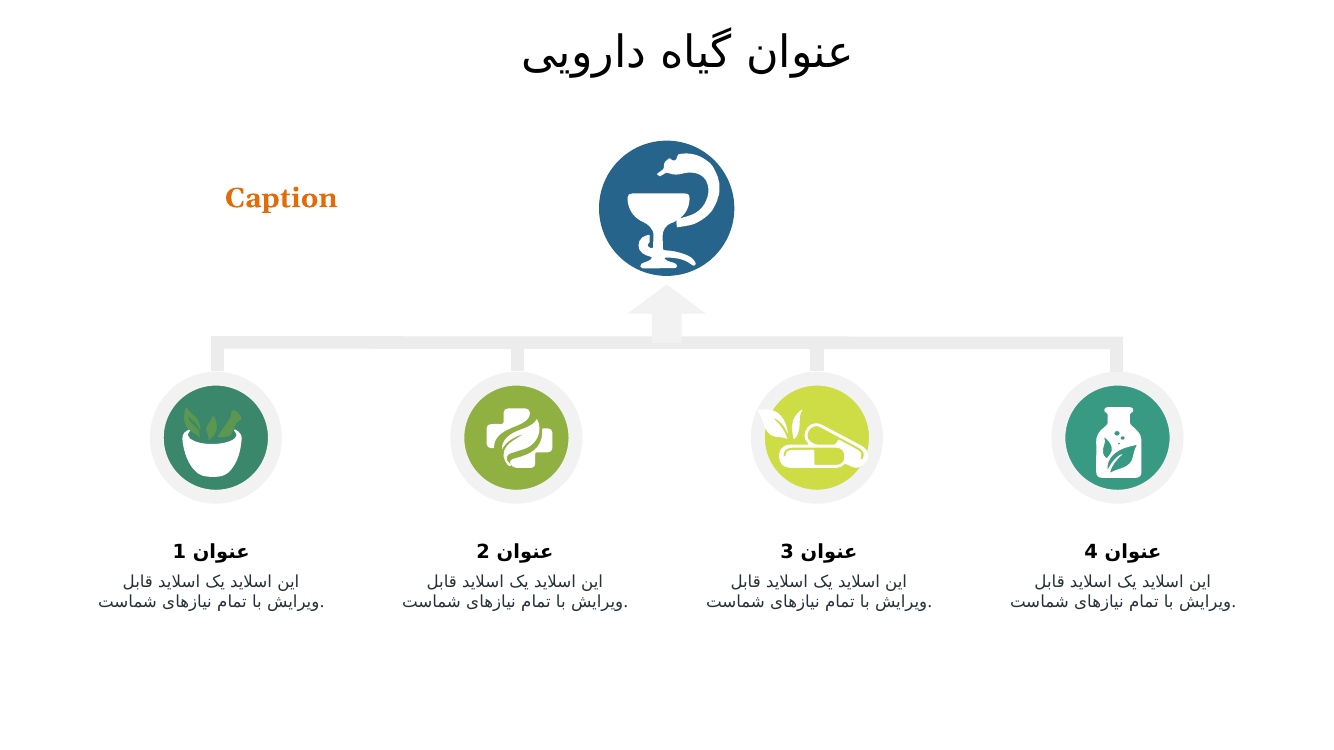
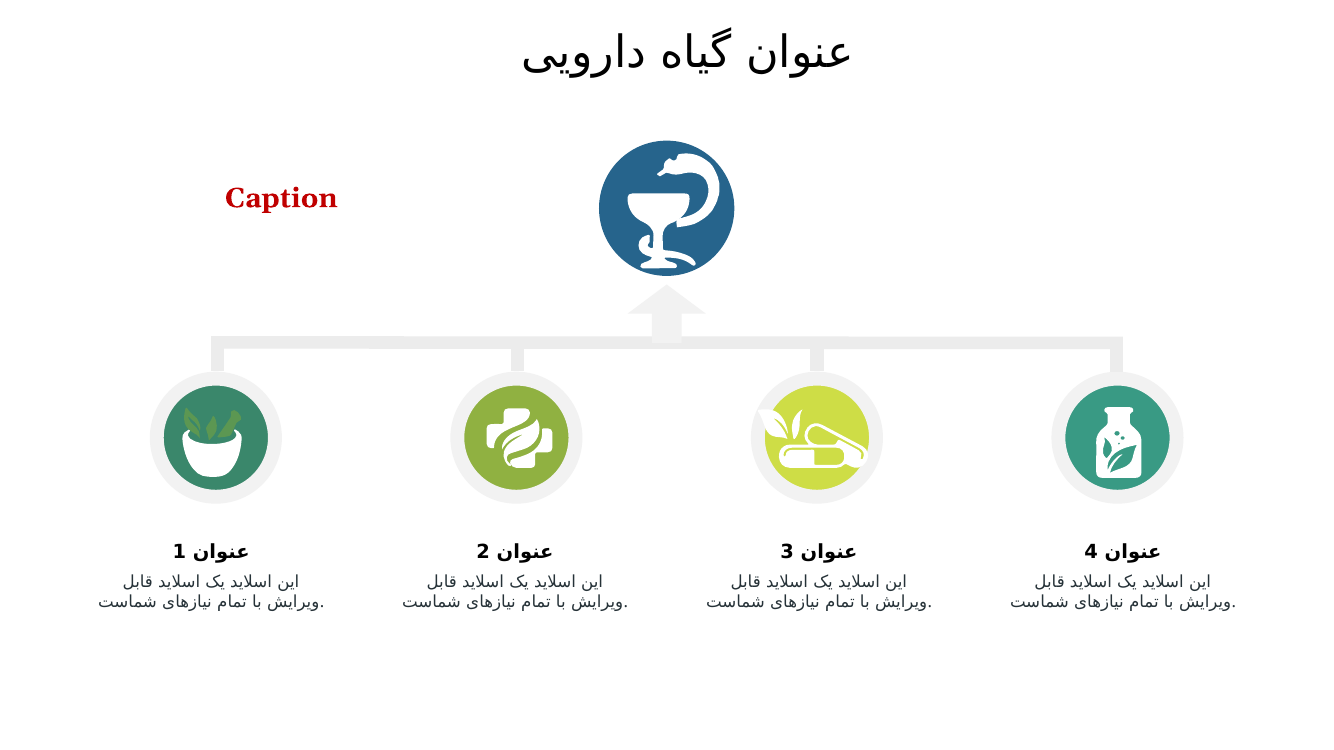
Caption colour: orange -> red (281, 198)
